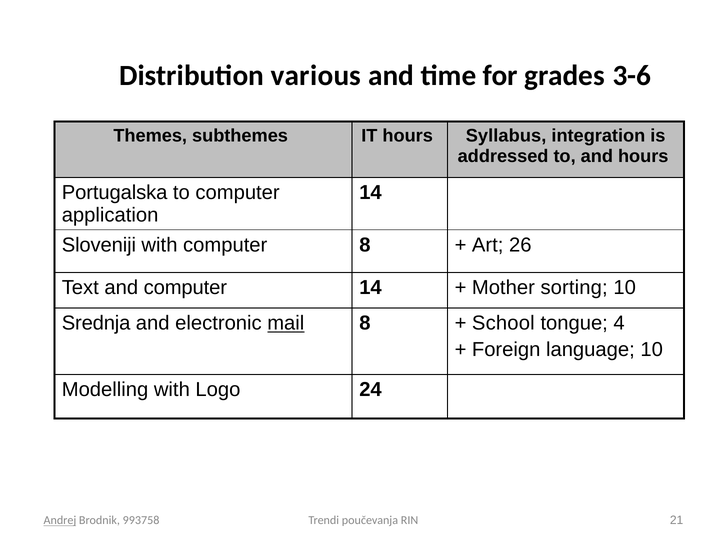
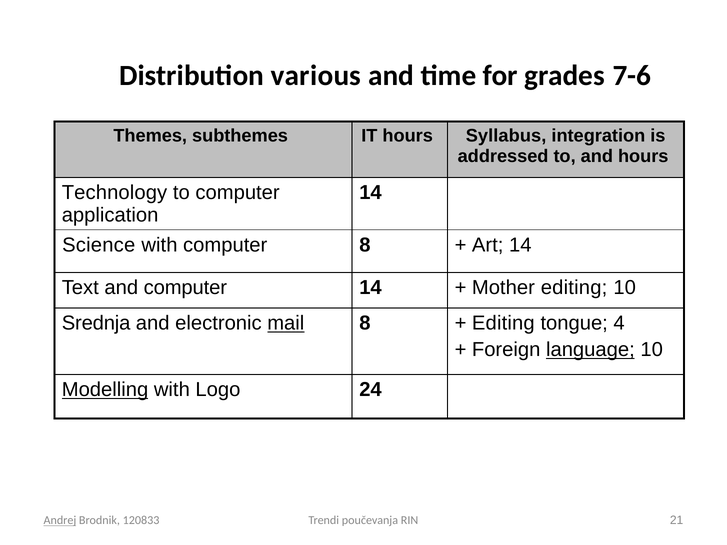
3-6: 3-6 -> 7-6 (632, 76)
Portugalska: Portugalska -> Technology (115, 193)
Sloveniji: Sloveniji -> Science (99, 245)
Art 26: 26 -> 14 (520, 245)
Mother sorting: sorting -> editing (574, 288)
School: School -> Editing (503, 323)
language underline: none -> present (590, 350)
Modelling underline: none -> present (105, 390)
993758: 993758 -> 120833 (141, 521)
